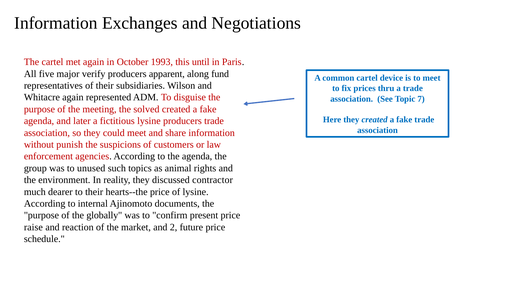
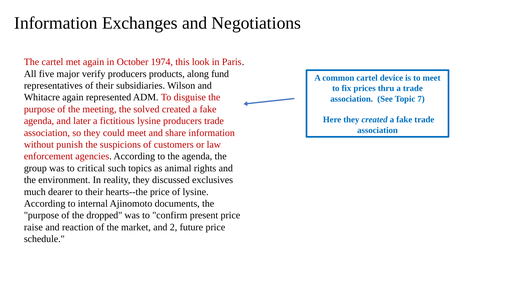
1993: 1993 -> 1974 (162, 62)
until: until -> look (201, 62)
apparent: apparent -> products (167, 74)
unused: unused -> critical (91, 168)
contractor: contractor -> exclusives (213, 180)
globally: globally -> dropped (104, 215)
